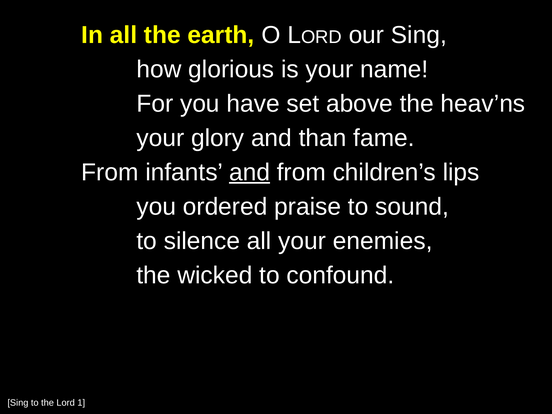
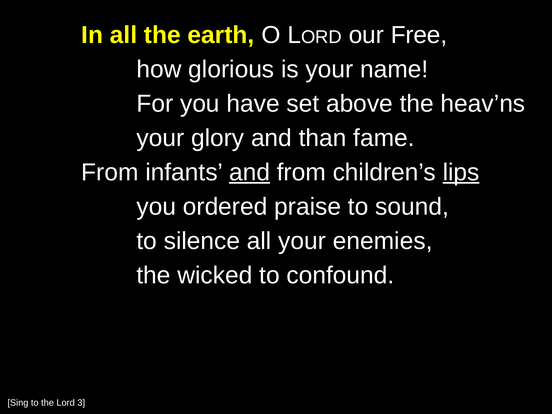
our Sing: Sing -> Free (419, 35)
lips underline: none -> present (461, 172)
1: 1 -> 3 (81, 403)
